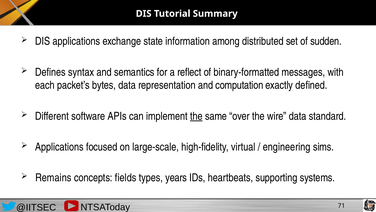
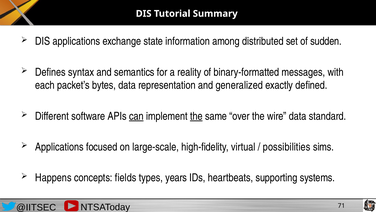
reflect: reflect -> reality (189, 72)
computation: computation -> generalized (239, 85)
can underline: none -> present (136, 116)
engineering: engineering -> possibilities (287, 147)
Remains: Remains -> Happens (53, 177)
